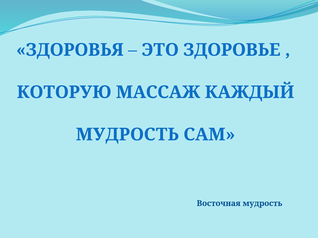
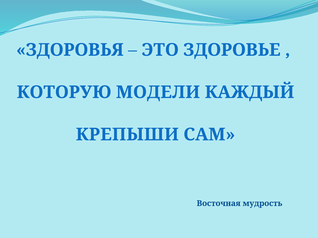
МАССАЖ: МАССАЖ -> МОДЕЛИ (158, 92)
МУДРОСТЬ: МУДРОСТЬ -> КРЕПЫШИ (127, 135)
